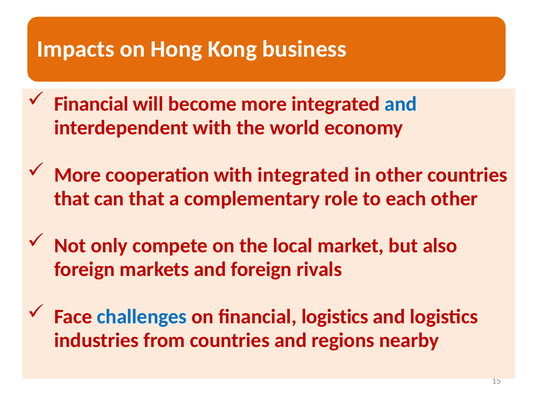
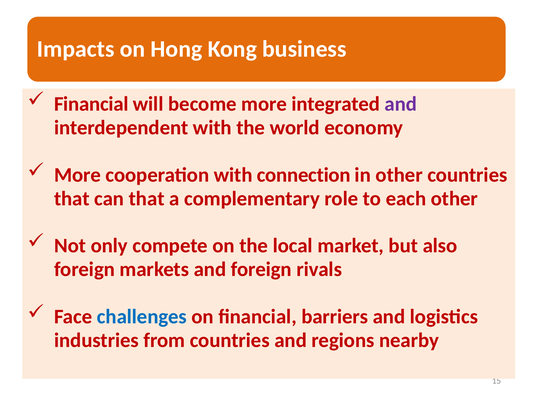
and colour: blue -> purple (401, 104)
with integrated: integrated -> connection (304, 175)
financial logistics: logistics -> barriers (335, 317)
